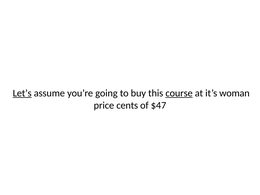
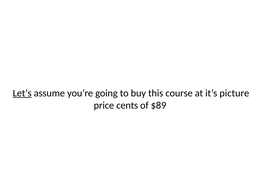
course underline: present -> none (179, 93)
woman: woman -> picture (234, 93)
$47: $47 -> $89 (159, 105)
